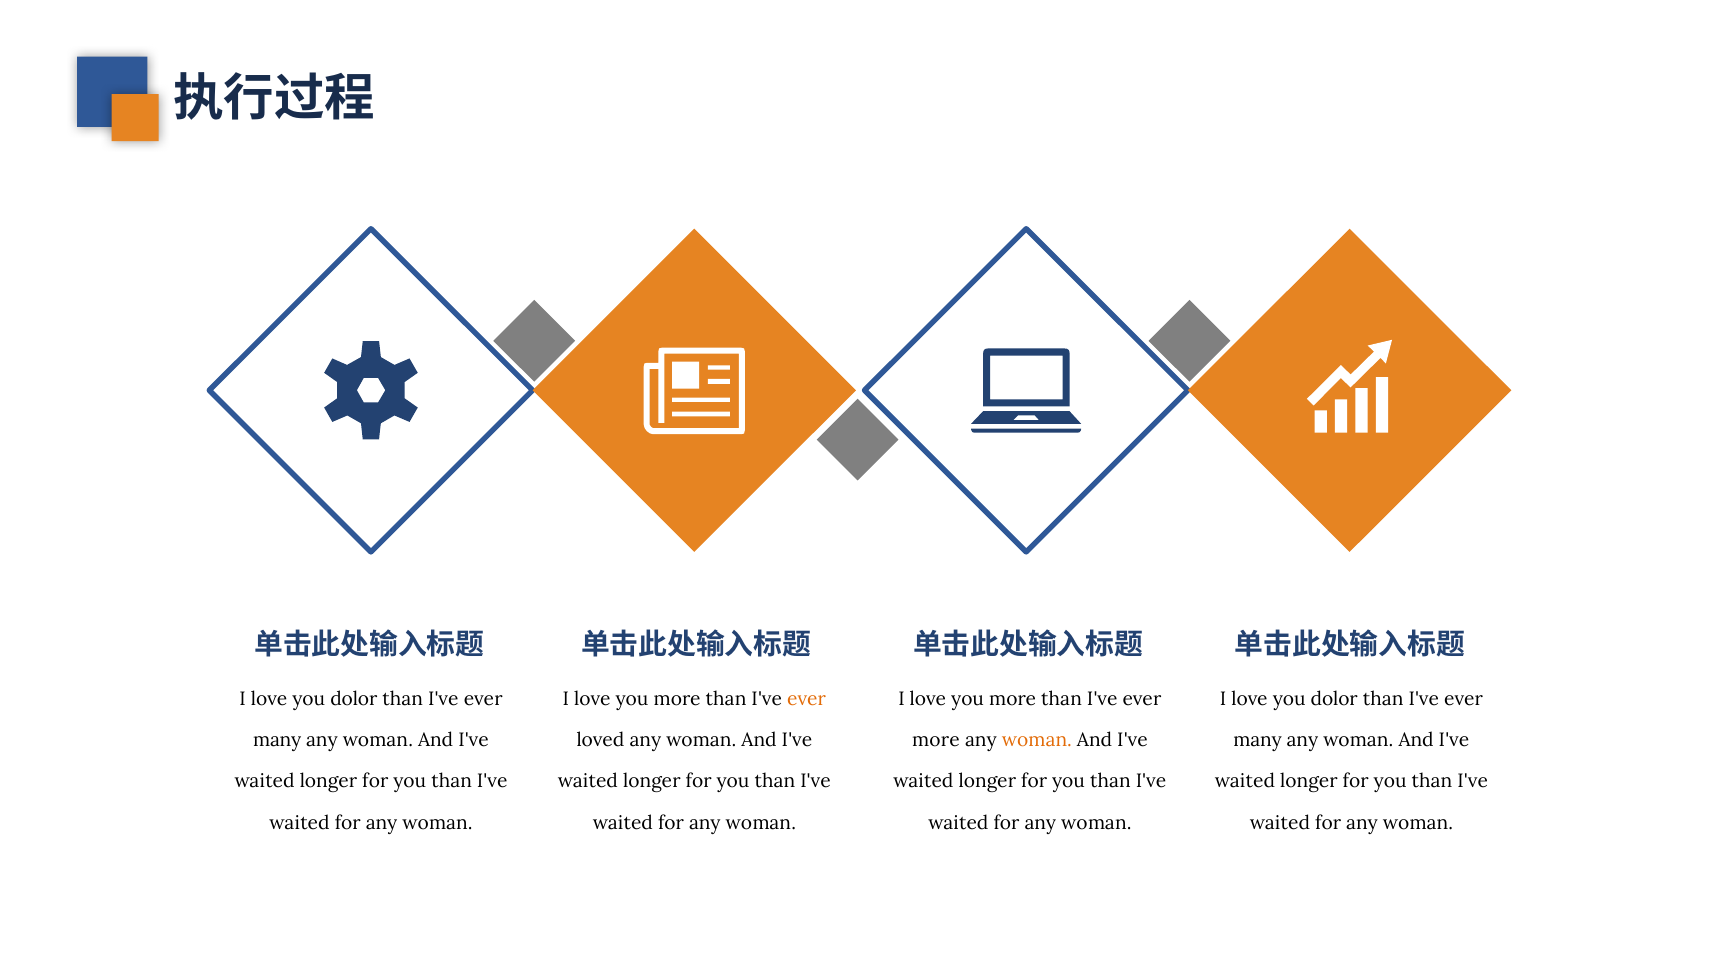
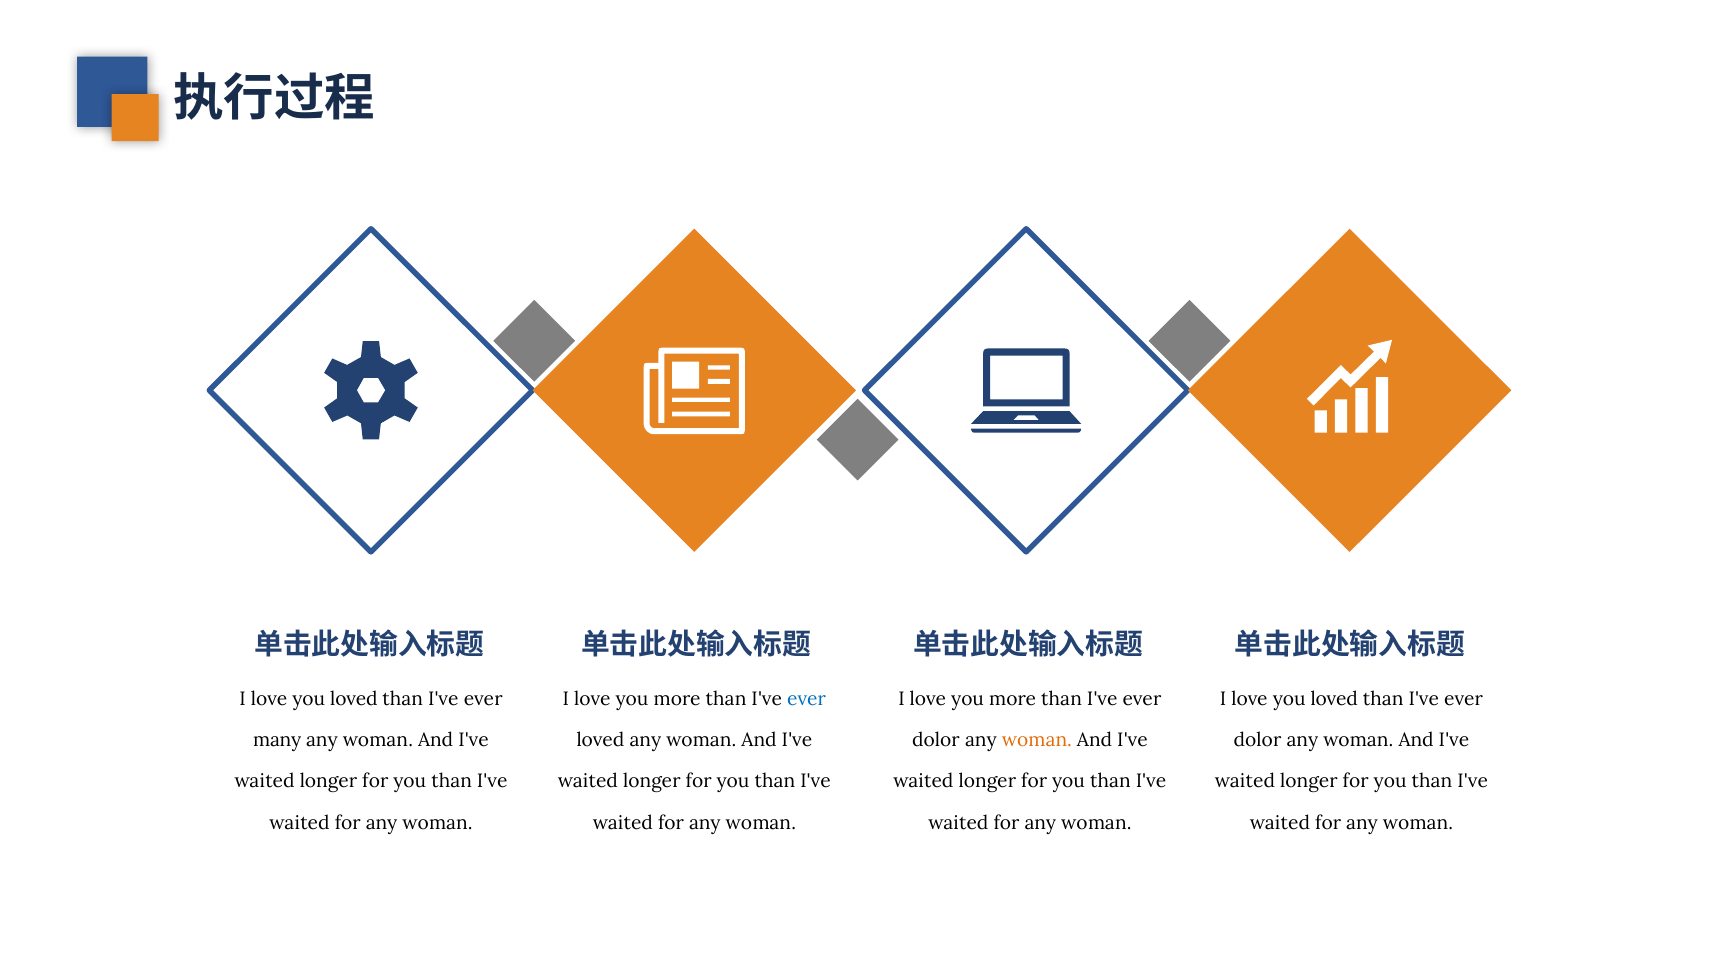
dolor: dolor -> loved (354, 699)
ever colour: orange -> blue (807, 699)
dolor: dolor -> loved (1334, 699)
more: more -> dolor (936, 741)
many: many -> dolor (1257, 741)
